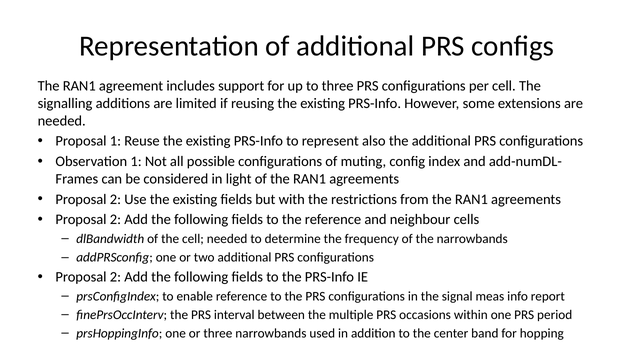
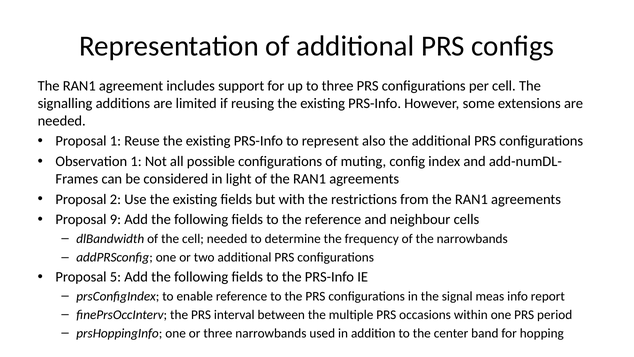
2: 2 -> 9 (115, 219)
2: 2 -> 5 (115, 277)
